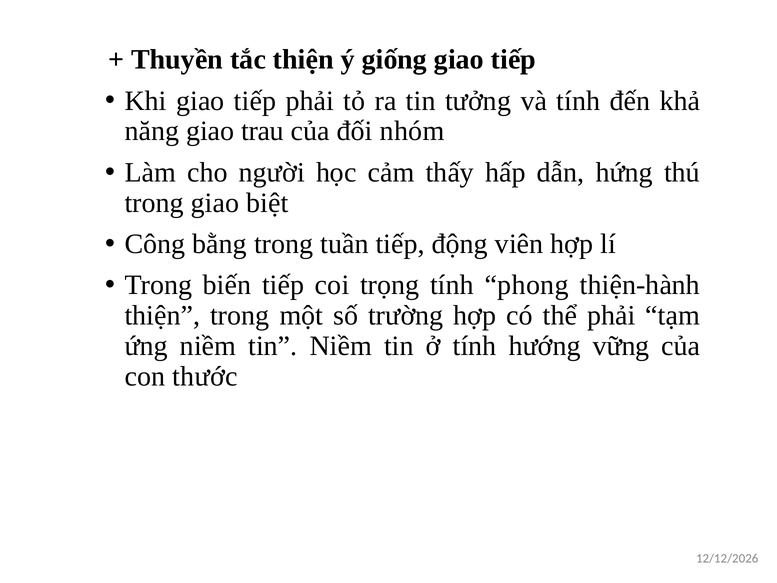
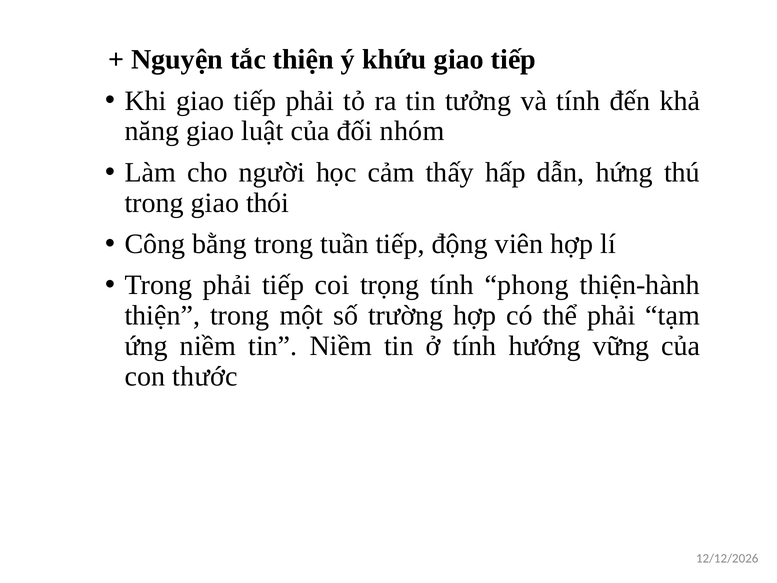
Thuyền: Thuyền -> Nguyện (177, 60)
giống: giống -> khứu (394, 60)
trau: trau -> luật (262, 131)
biệt: biệt -> thói (267, 203)
Trong biến: biến -> phải (227, 285)
